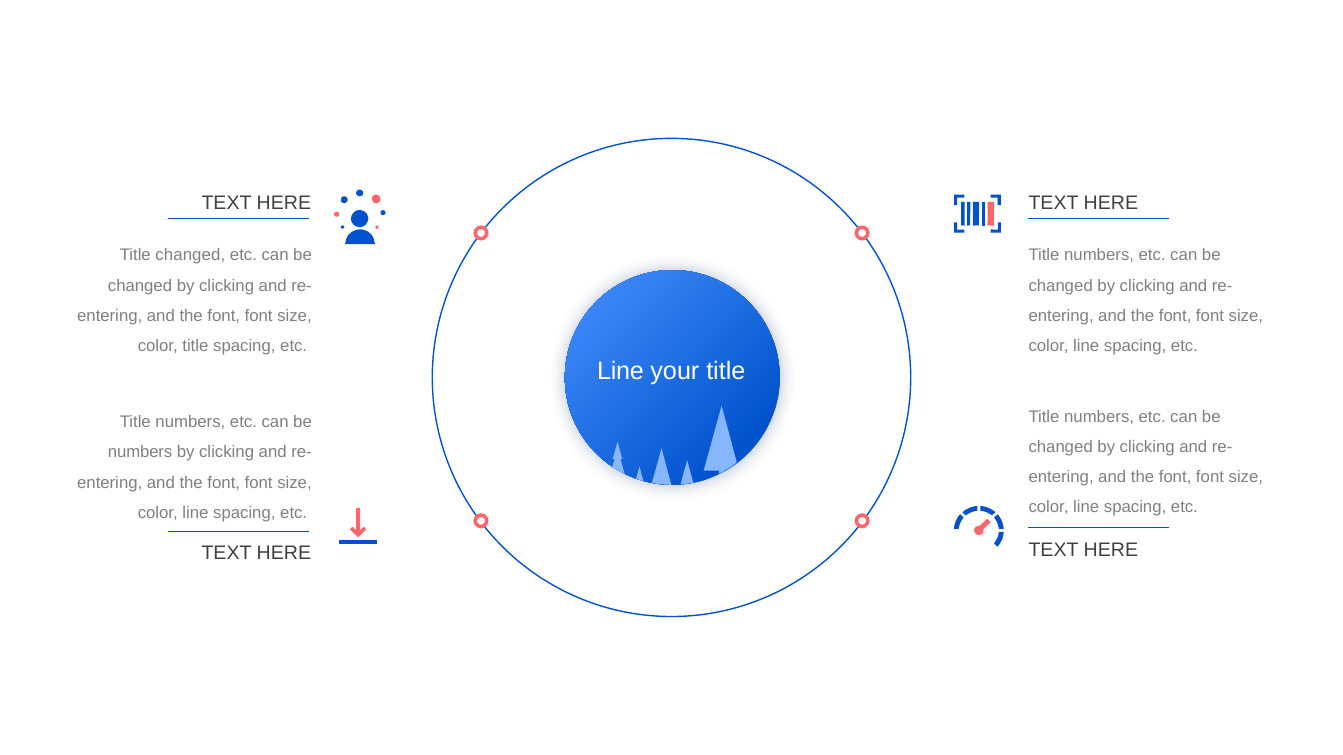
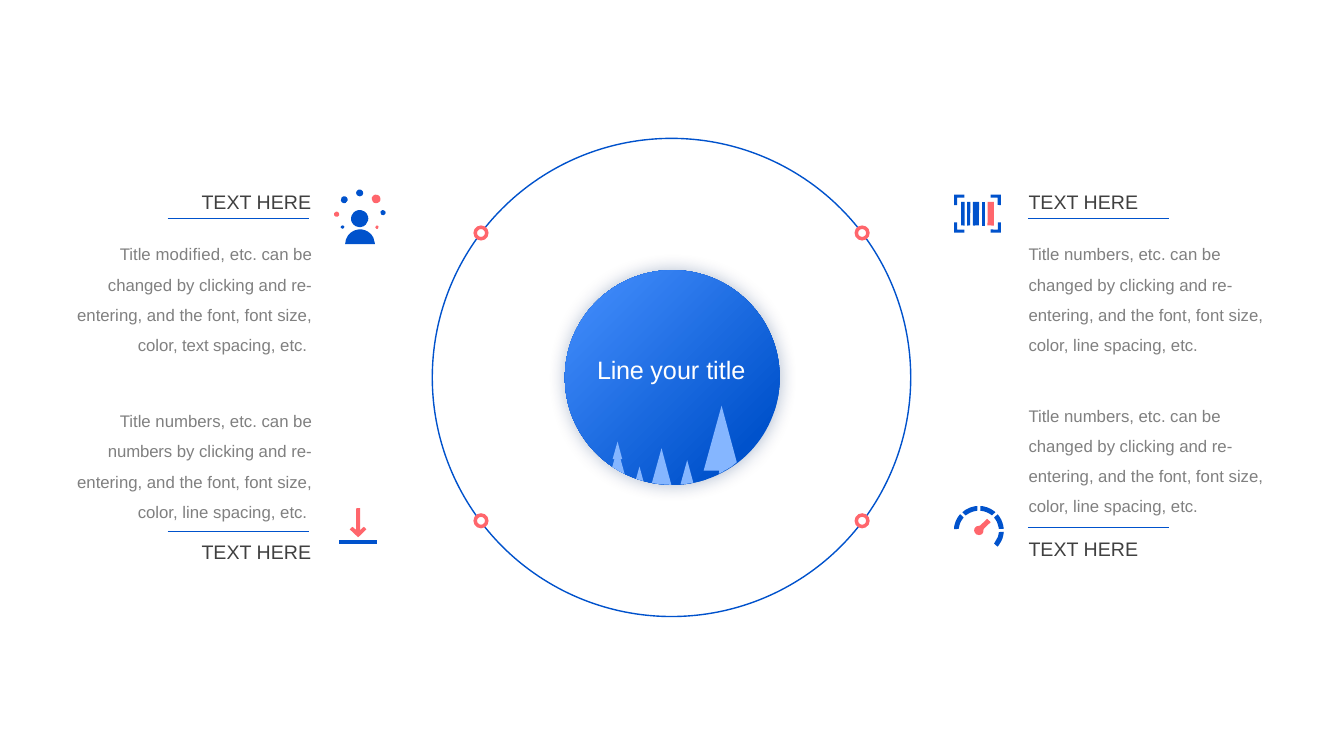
Title changed: changed -> modified (190, 256)
color title: title -> text (195, 346)
